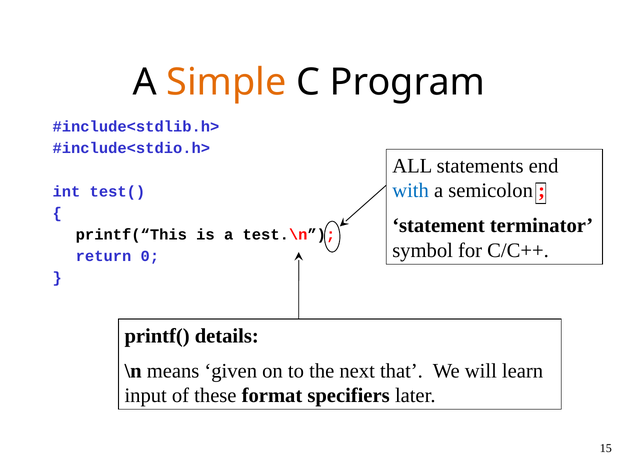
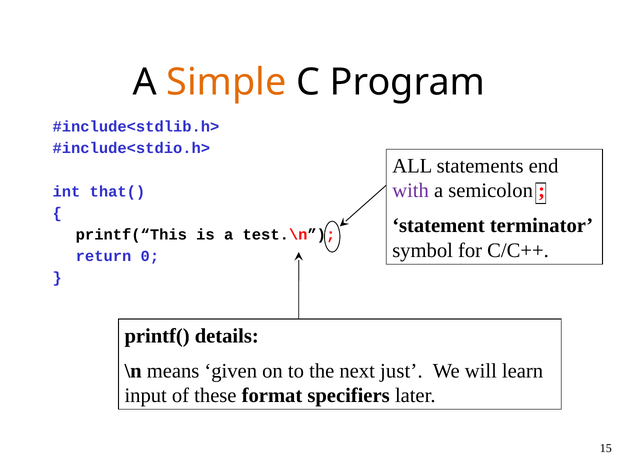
with colour: blue -> purple (411, 191)
test(: test( -> that( (117, 192)
that: that -> just (401, 371)
